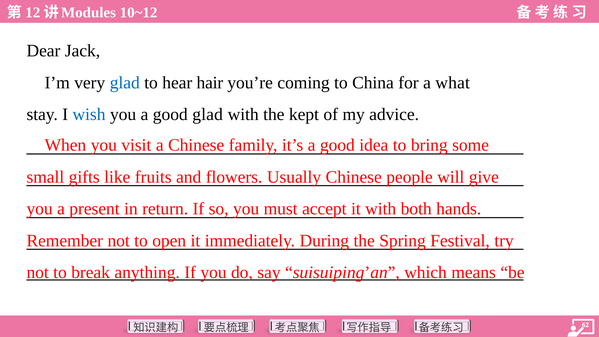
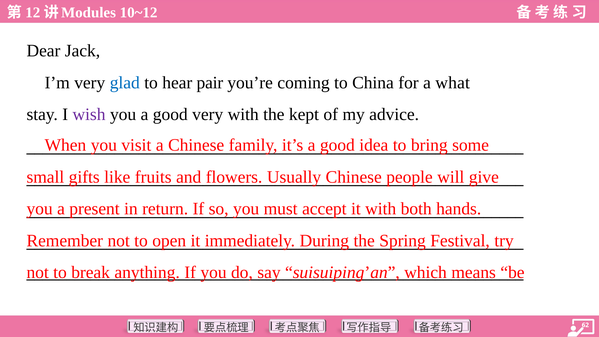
hair: hair -> pair (210, 83)
wish colour: blue -> purple (89, 114)
good glad: glad -> very (208, 114)
